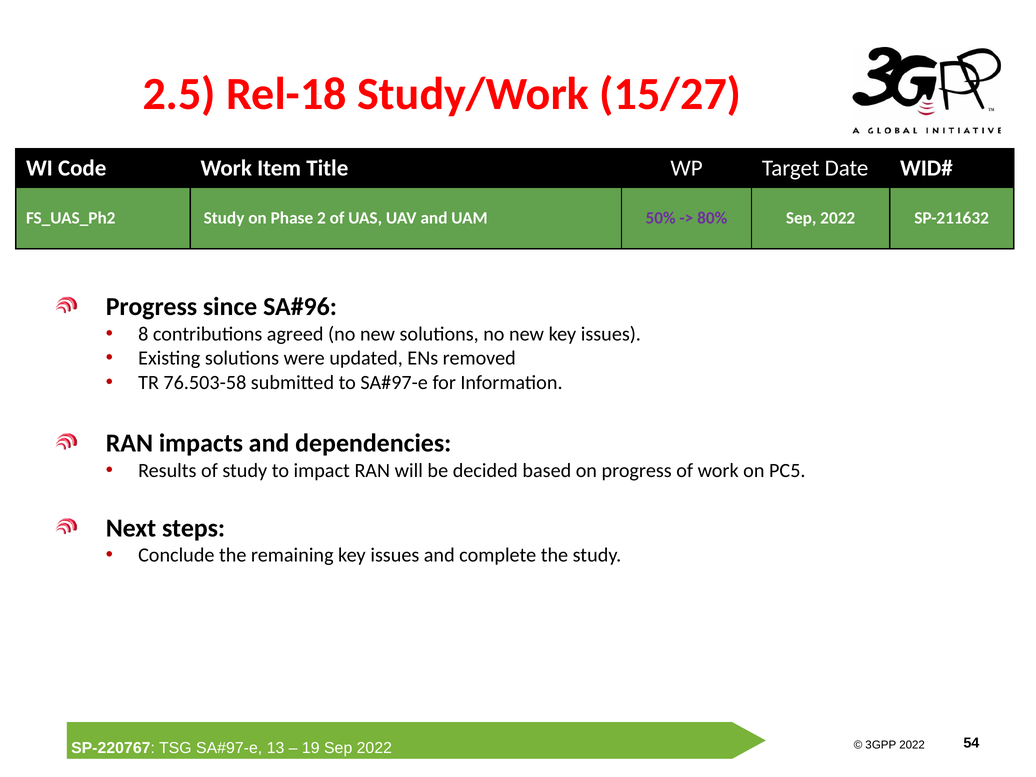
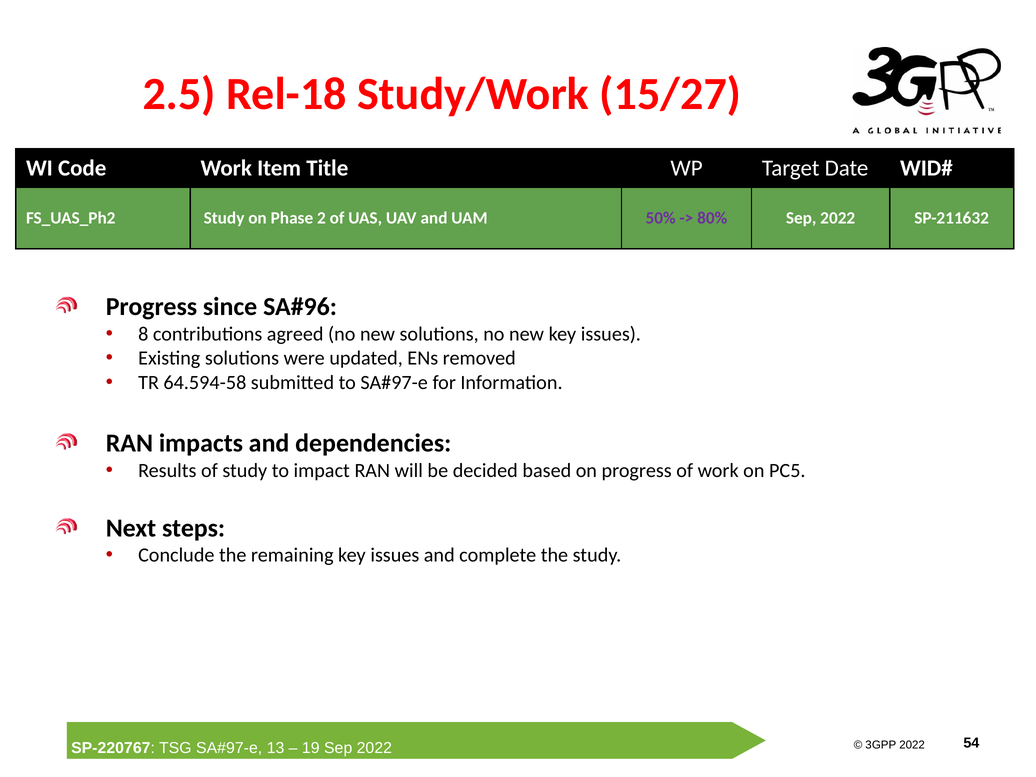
76.503-58: 76.503-58 -> 64.594-58 (205, 383)
